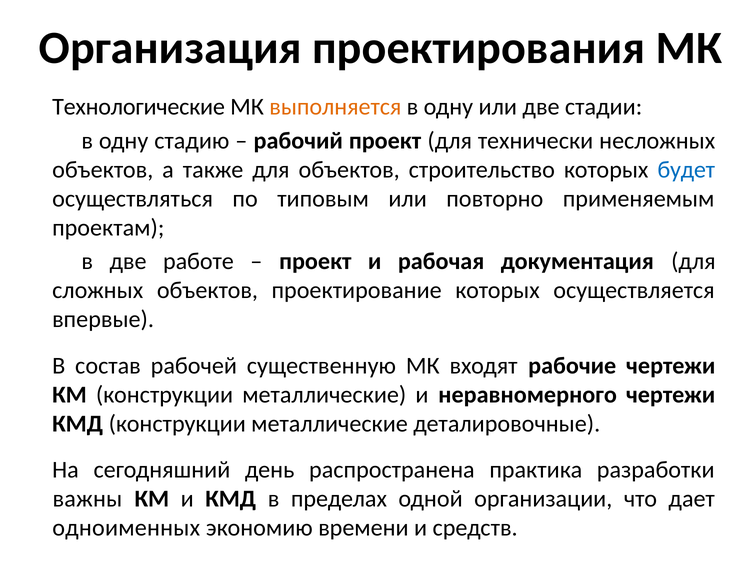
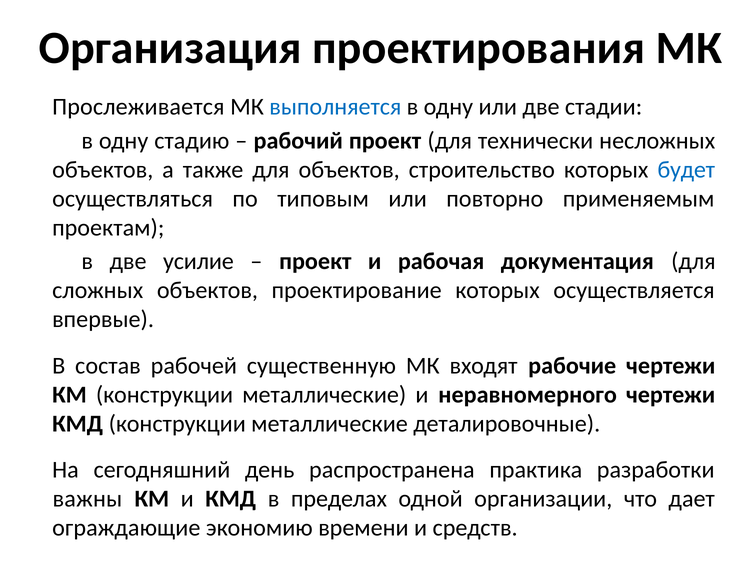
Технологические: Технологические -> Прослеживается (138, 107)
выполняется colour: orange -> blue (335, 107)
работе: работе -> усилие (198, 261)
одноименных: одноименных -> ограждающие (126, 528)
